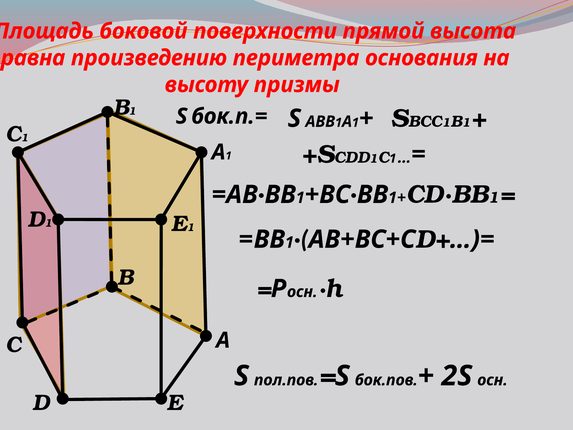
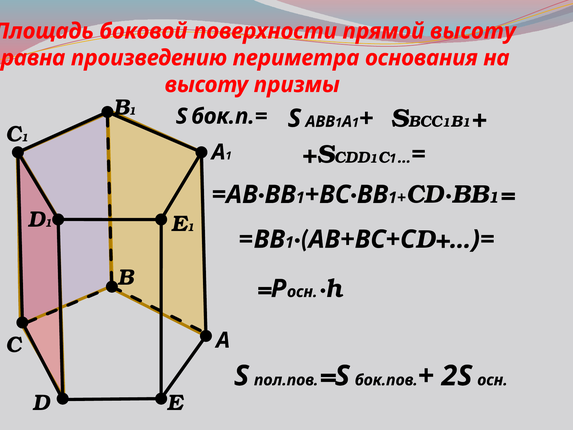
прямой высота: высота -> высоту (473, 31)
